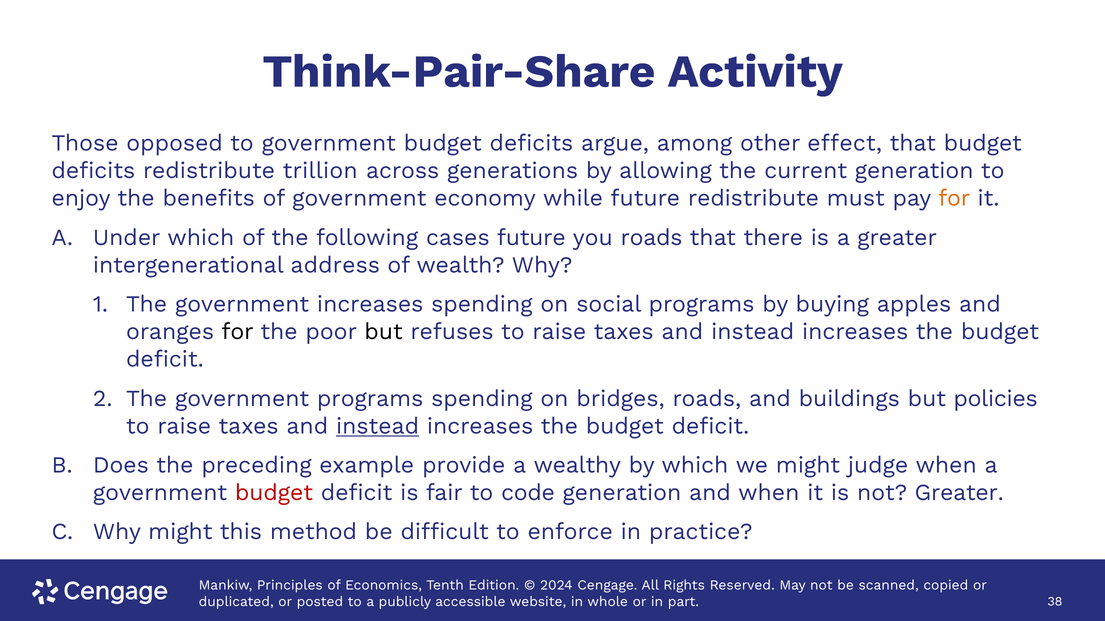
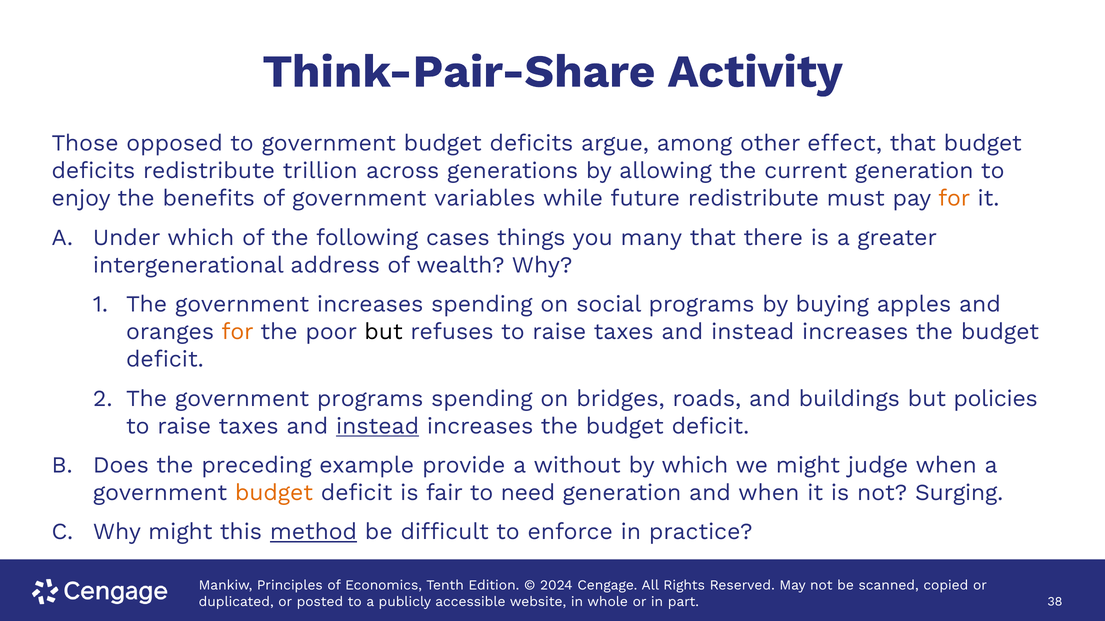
economy: economy -> variables (485, 199)
cases future: future -> things (531, 238)
you roads: roads -> many (651, 238)
for colour: black -> orange (237, 332)
wealthy: wealthy -> without (577, 466)
budget colour: red -> orange (274, 493)
code: code -> need (528, 493)
not Greater: Greater -> Surging (959, 493)
method underline: none -> present (313, 532)
